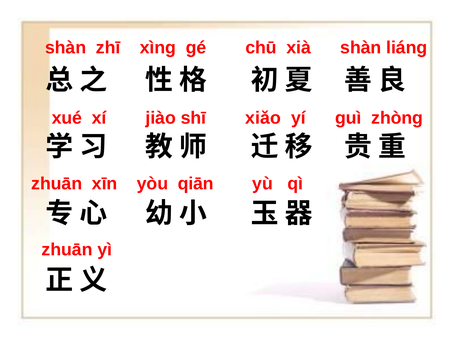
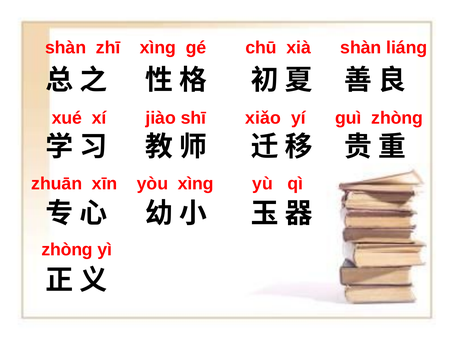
yòu qiān: qiān -> xìng (196, 183)
zhuān: zhuān -> zhòng (67, 249)
